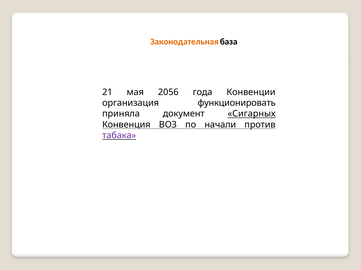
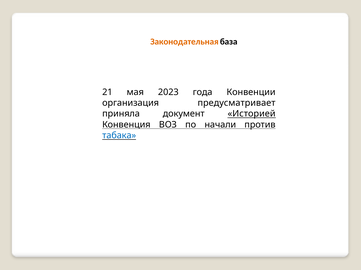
2056: 2056 -> 2023 (168, 92)
функционировать: функционировать -> предусматривает (237, 103)
Сигарных: Сигарных -> Историей (252, 114)
табака colour: purple -> blue (119, 136)
